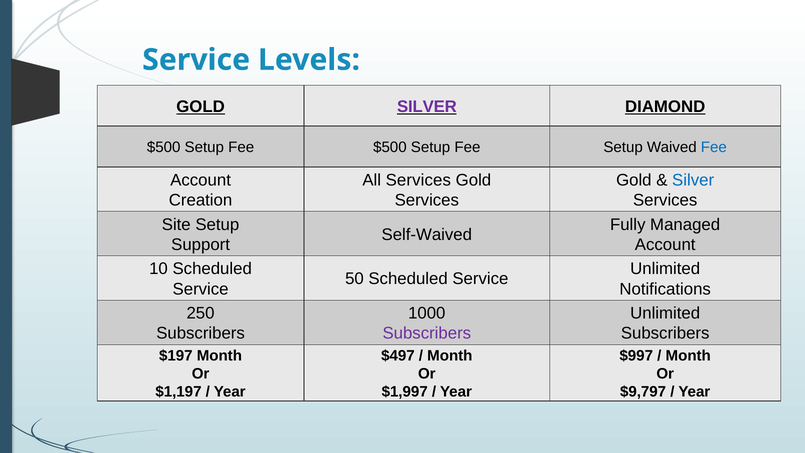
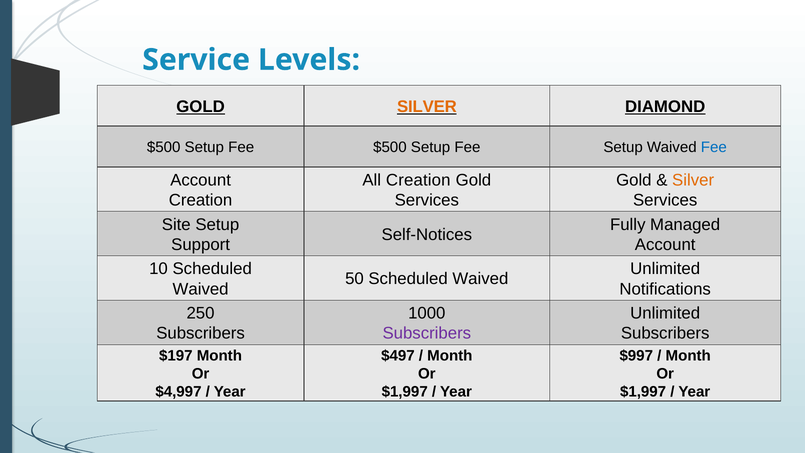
SILVER colour: purple -> orange (427, 106)
All Services: Services -> Creation (418, 180)
Silver colour: blue -> orange (693, 180)
Self-Waived: Self-Waived -> Self-Notices (427, 234)
50 Scheduled Service: Service -> Waived (480, 279)
Service: Service -> Waived (201, 289)
$1,197: $1,197 -> $4,997 (178, 392)
$9,797: $9,797 -> $1,997 (643, 392)
